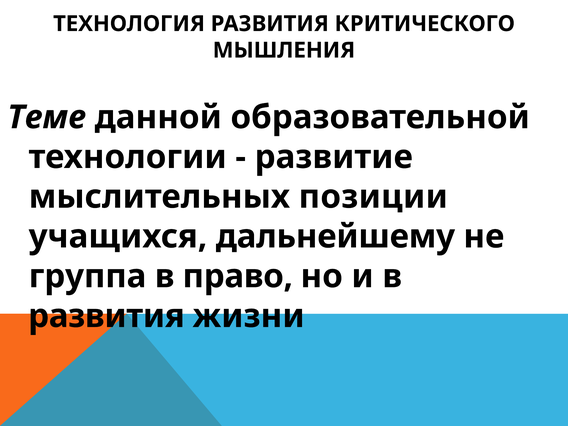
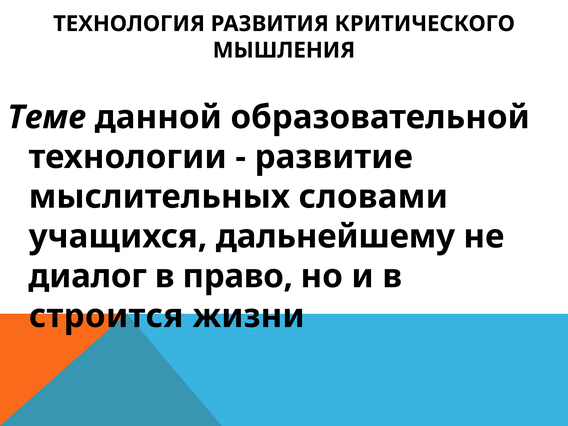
позиции: позиции -> словами (373, 197)
группа: группа -> диалог (88, 276)
развития: развития -> строится (106, 316)
